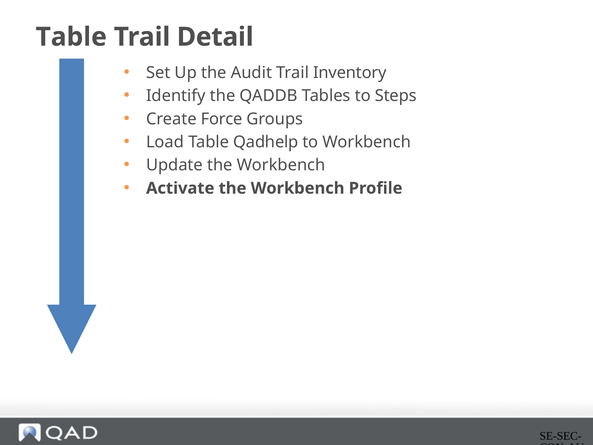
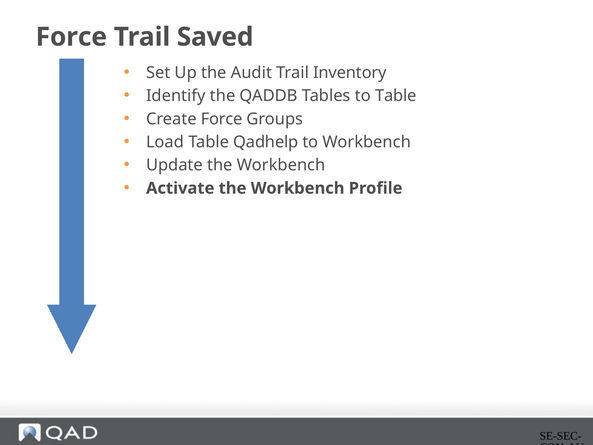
Table: Table -> Force (71, 37)
Detail: Detail -> Saved (215, 37)
to Steps: Steps -> Table (396, 96)
